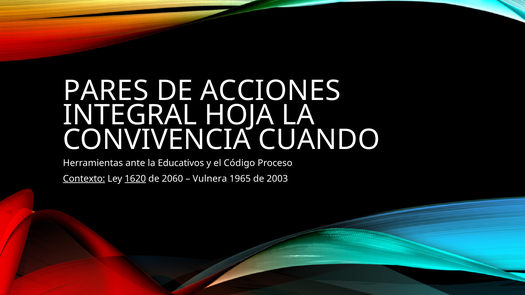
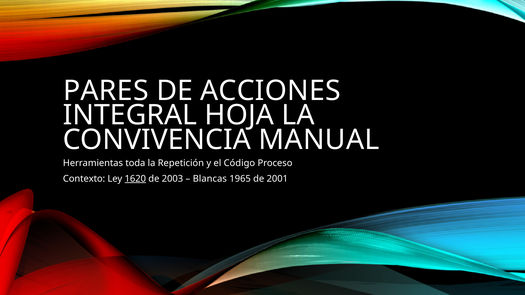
CUANDO: CUANDO -> MANUAL (319, 140)
ante: ante -> toda (135, 163)
Educativos: Educativos -> Repetición (181, 163)
Contexto underline: present -> none (84, 179)
2060: 2060 -> 2003 (172, 179)
Vulnera: Vulnera -> Blancas (210, 179)
2003: 2003 -> 2001 (277, 179)
